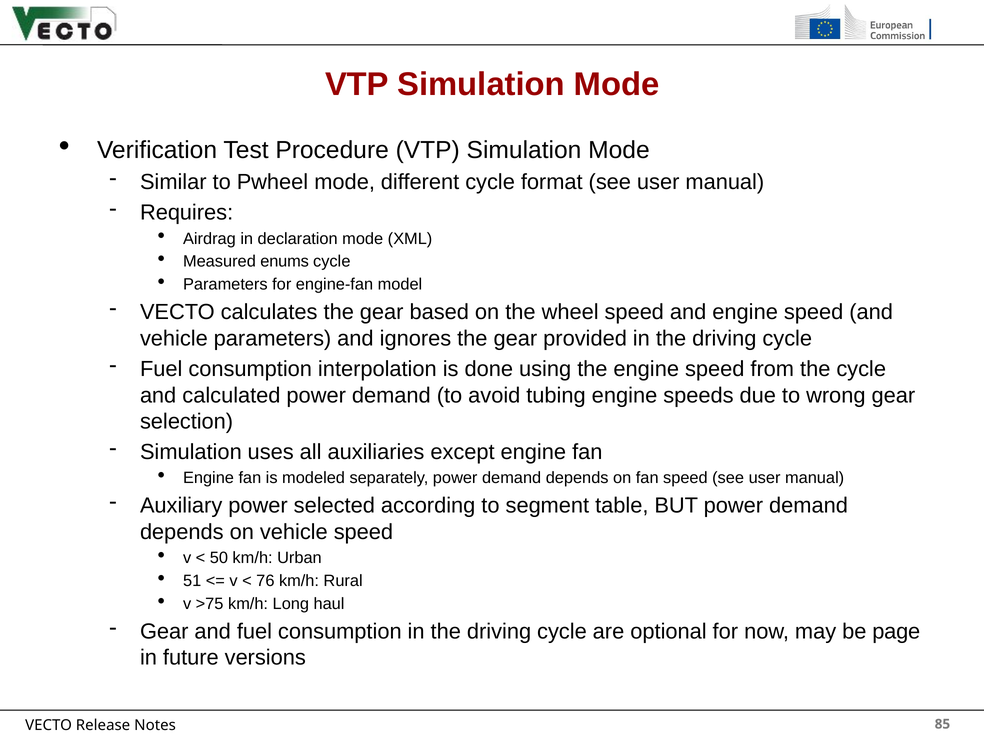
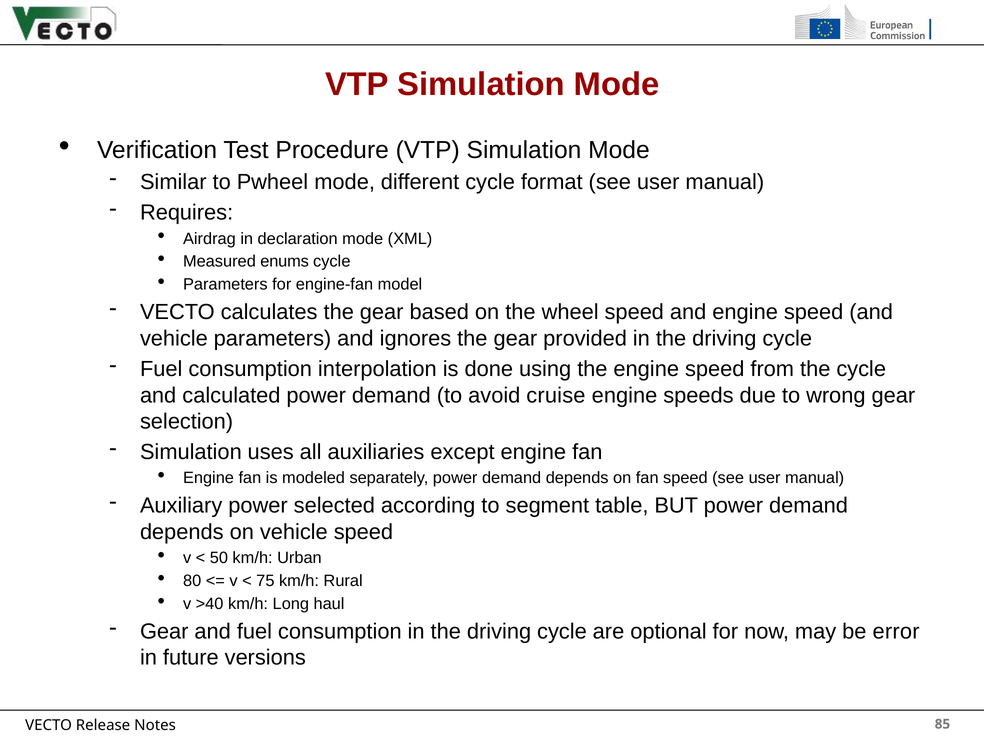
tubing: tubing -> cruise (556, 395)
51: 51 -> 80 (192, 581)
76: 76 -> 75 (265, 581)
>75: >75 -> >40 (210, 604)
page: page -> error (896, 631)
